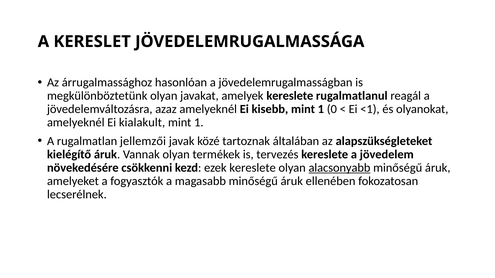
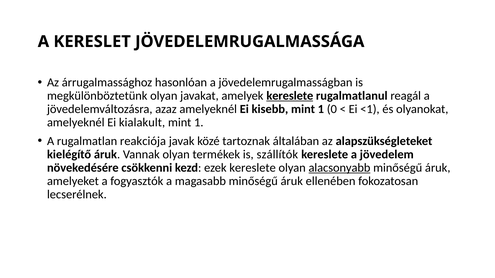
kereslete underline: none -> present (290, 96)
jellemzői: jellemzői -> reakciója (143, 141)
tervezés: tervezés -> szállítók (277, 155)
